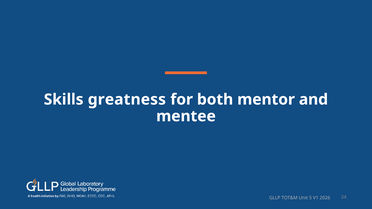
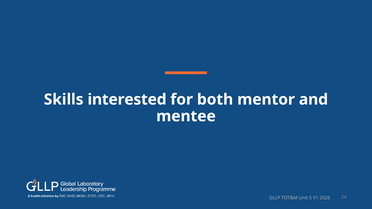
greatness: greatness -> interested (127, 100)
